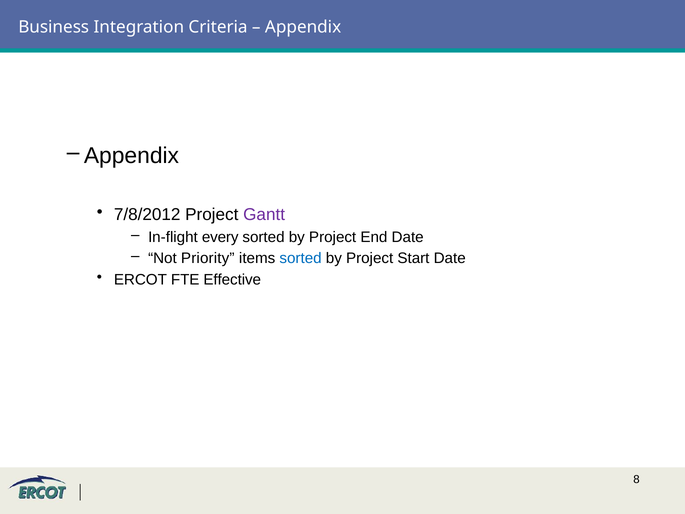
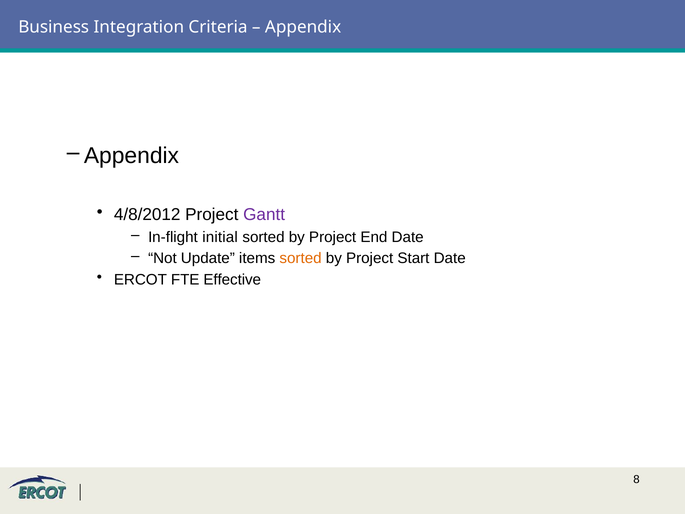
7/8/2012: 7/8/2012 -> 4/8/2012 (147, 215)
every: every -> initial (220, 237)
Priority: Priority -> Update (208, 258)
sorted colour: blue -> orange (301, 258)
